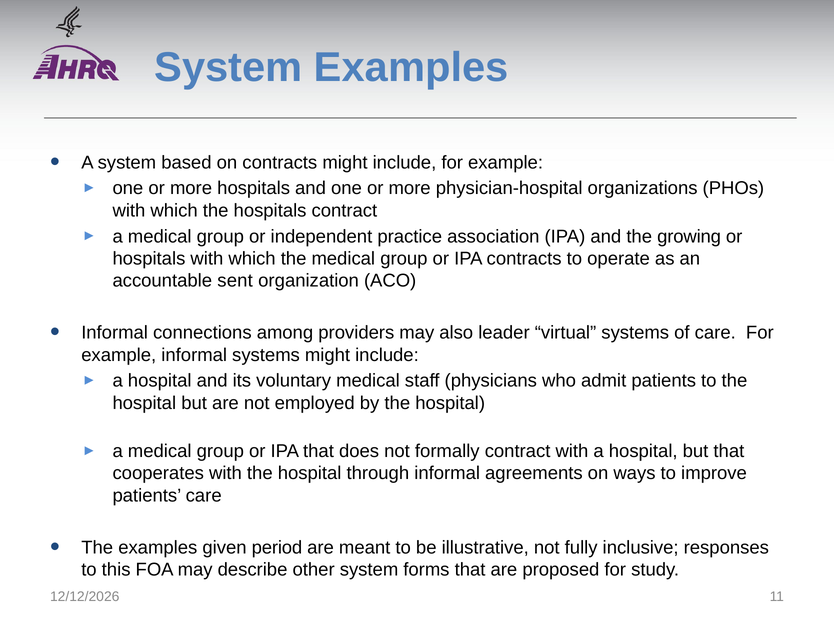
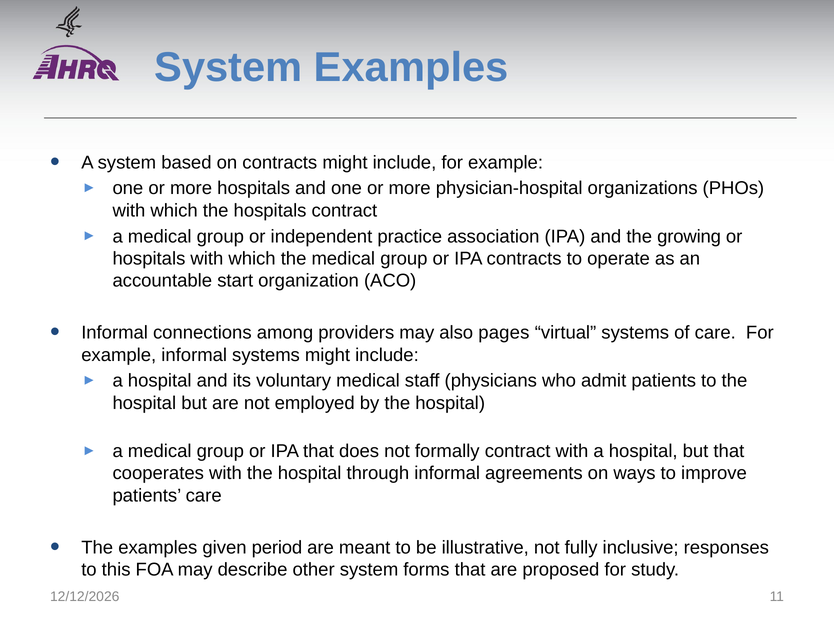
sent: sent -> start (235, 281)
leader: leader -> pages (504, 333)
